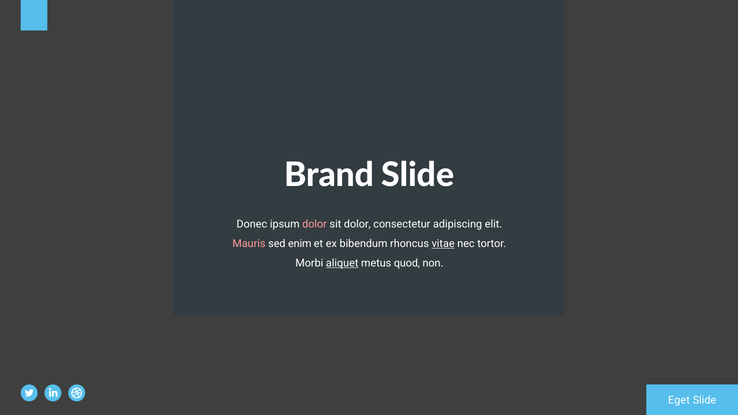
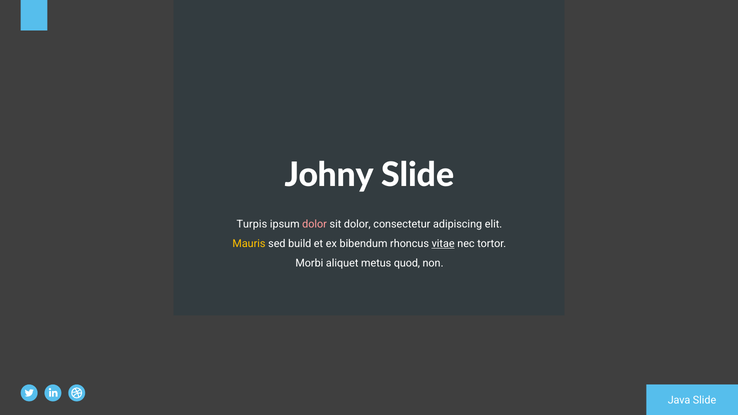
Brand: Brand -> Johny (329, 175)
Donec: Donec -> Turpis (252, 224)
Mauris colour: pink -> yellow (249, 244)
enim: enim -> build (300, 244)
aliquet underline: present -> none (342, 263)
Eget: Eget -> Java (679, 400)
